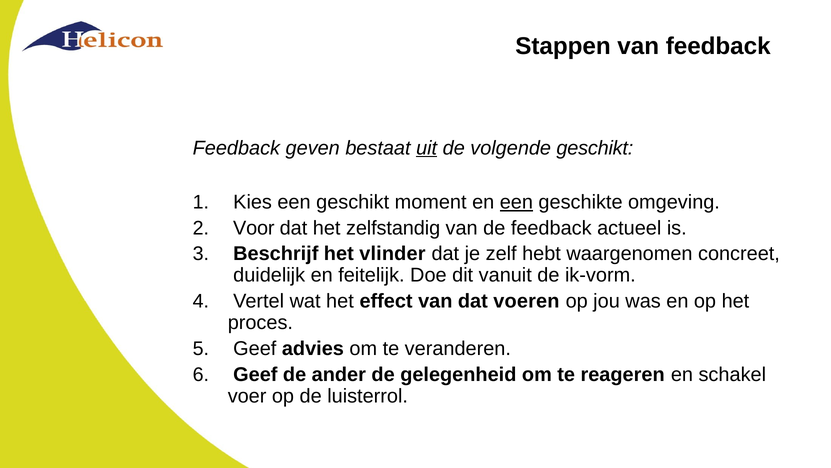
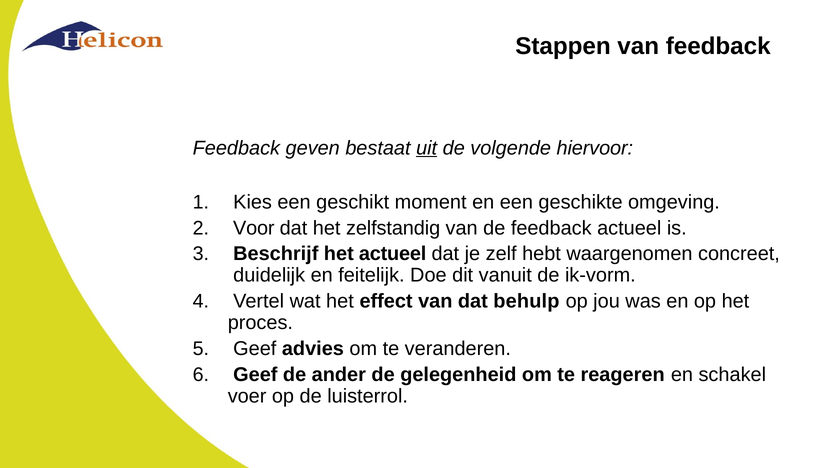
volgende geschikt: geschikt -> hiervoor (595, 148)
een underline: present -> none (516, 202)
het vlinder: vlinder -> actueel (393, 254)
voeren: voeren -> behulp (526, 301)
